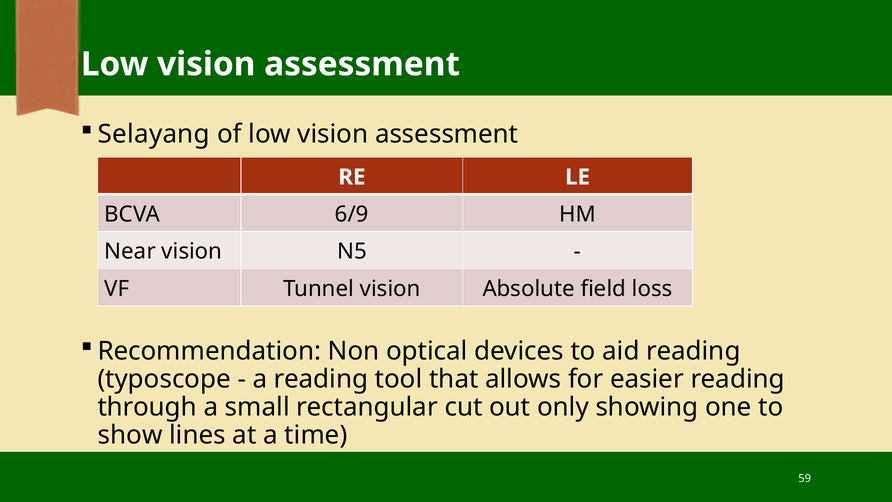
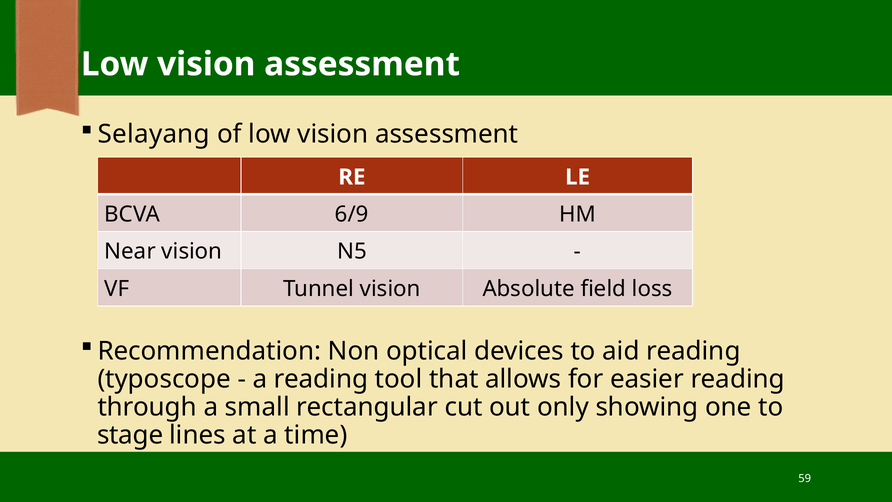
show: show -> stage (130, 435)
